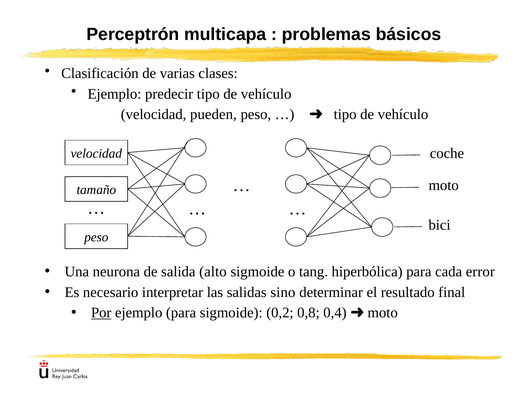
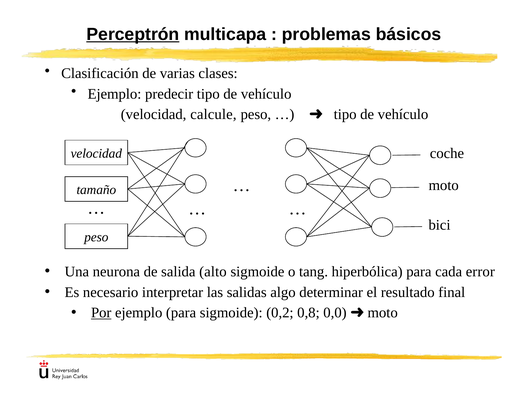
Perceptrón underline: none -> present (133, 34)
pueden: pueden -> calcule (213, 114)
sino: sino -> algo (283, 292)
0,4: 0,4 -> 0,0 (335, 313)
